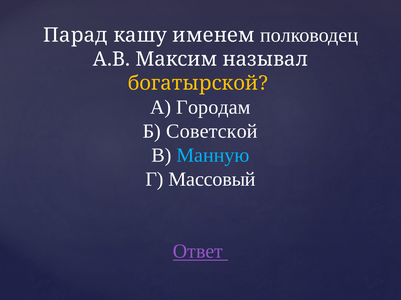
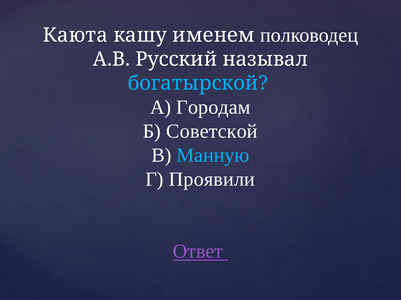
Парад: Парад -> Каюта (75, 35)
Максим: Максим -> Русский (176, 60)
богатырской colour: yellow -> light blue (198, 84)
Массовый: Массовый -> Проявили (212, 180)
